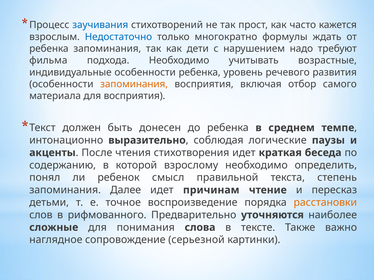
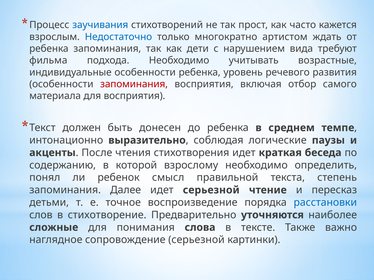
формулы: формулы -> артистом (285, 37)
надо: надо -> вида (301, 49)
запоминания colour: orange -> red (134, 84)
идет причинам: причинам -> серьезной (211, 190)
расстановки colour: orange -> blue (325, 203)
рифмованного: рифмованного -> стихотворение (107, 215)
